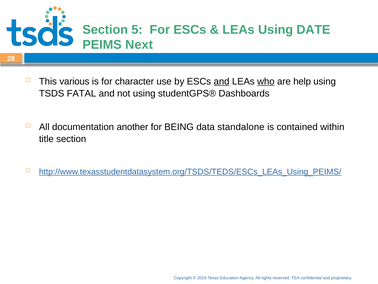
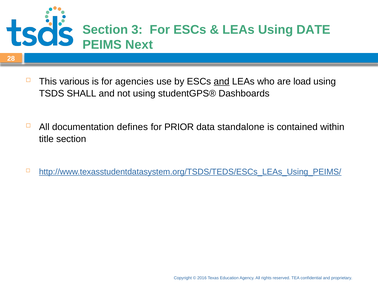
5: 5 -> 3 (137, 30)
character: character -> agencies (134, 81)
who underline: present -> none (266, 81)
help: help -> load (302, 81)
FATAL: FATAL -> SHALL (82, 93)
another: another -> defines (132, 127)
BEING: BEING -> PRIOR (179, 127)
